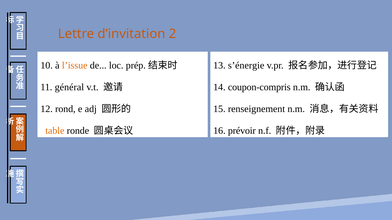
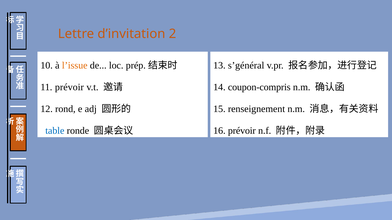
s’énergie: s’énergie -> s’général (246, 66)
11 général: général -> prévoir (69, 87)
table colour: orange -> blue (55, 131)
